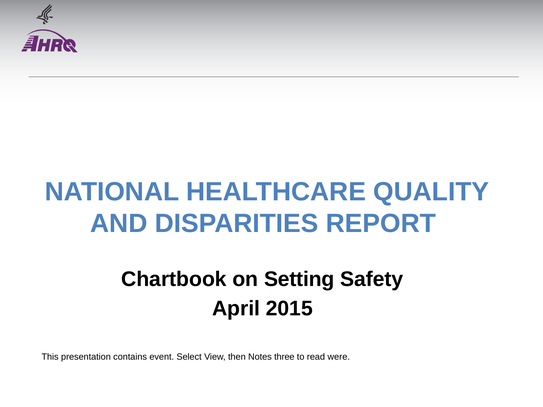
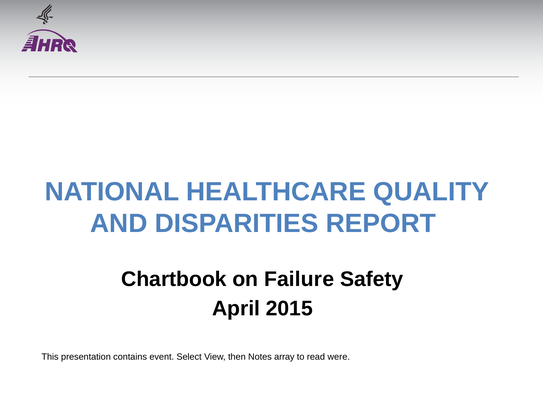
Setting: Setting -> Failure (299, 279)
three: three -> array (284, 357)
